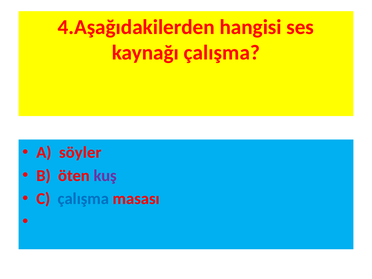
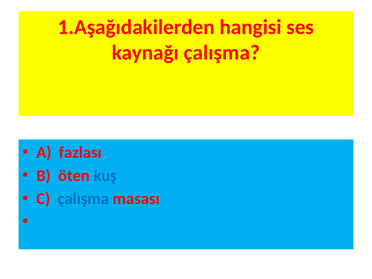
4.Aşağıdakilerden: 4.Aşağıdakilerden -> 1.Aşağıdakilerden (136, 27)
söyler: söyler -> fazlası (80, 152)
kuş colour: purple -> blue (105, 176)
